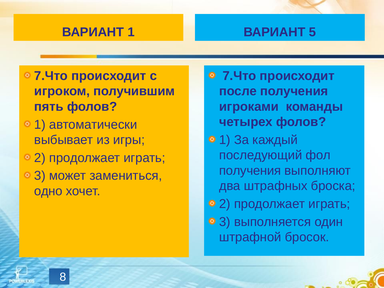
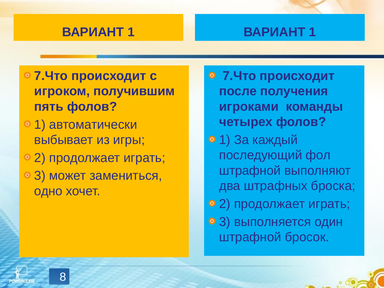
5: 5 -> 1 (313, 32)
получения: получения -> штрафной (250, 171)
